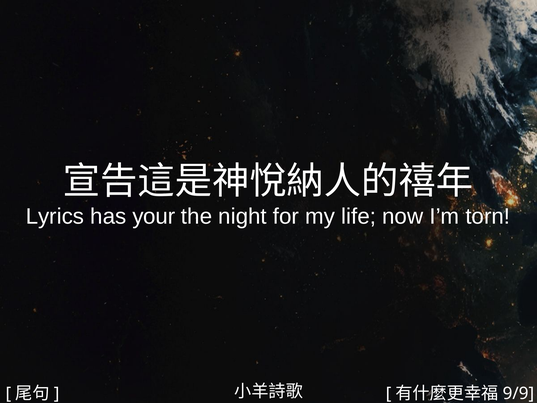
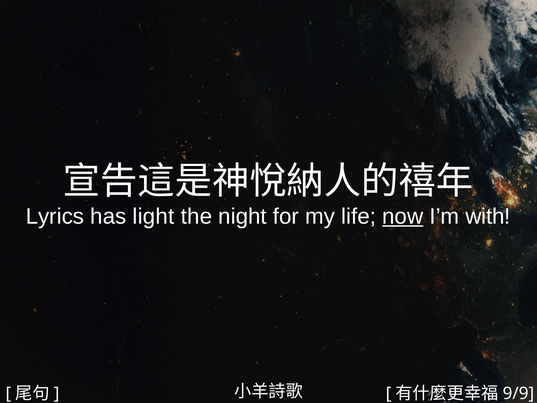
your: your -> light (154, 216)
now underline: none -> present (403, 216)
torn: torn -> with (488, 216)
